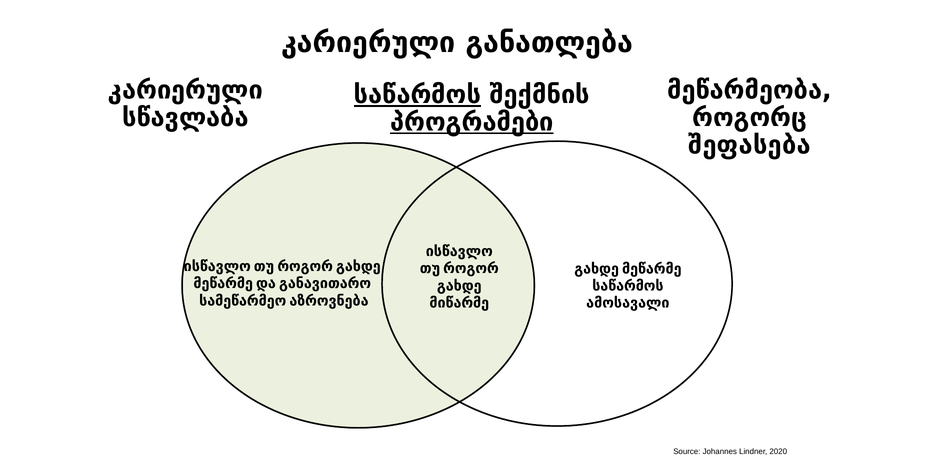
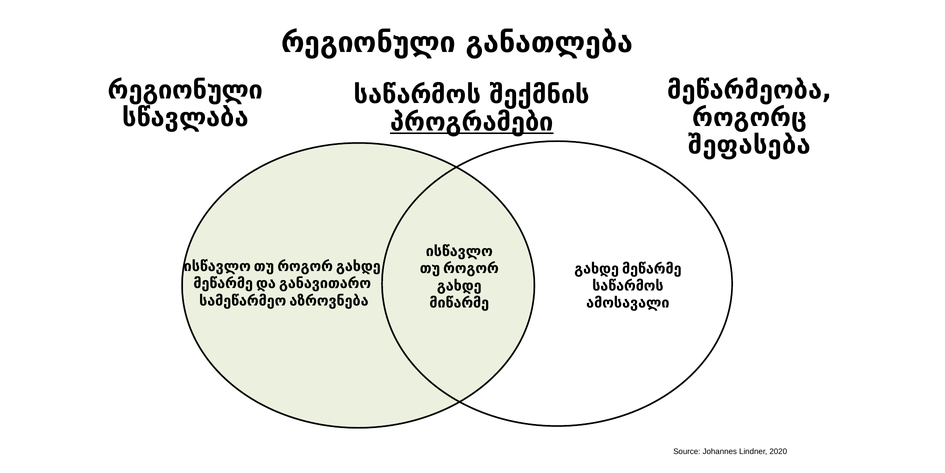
კარიერული: კარიერული -> რეგიონული (368, 43)
კარიერული: კარიერული -> რეგიონული (186, 90)
საწარმოს underline: present -> none (418, 95)
